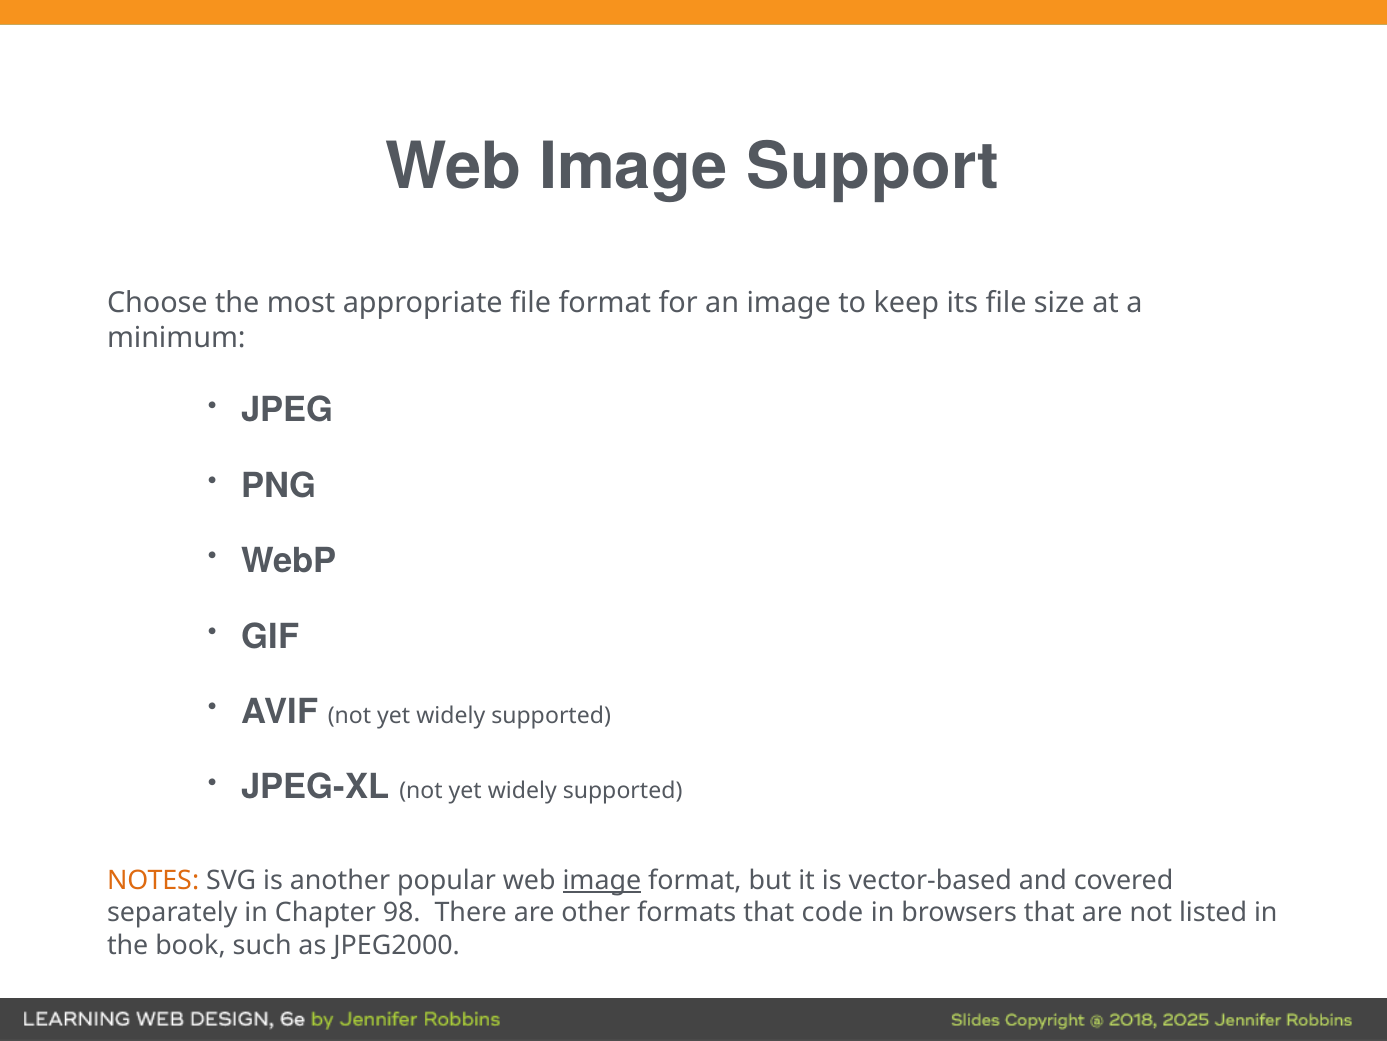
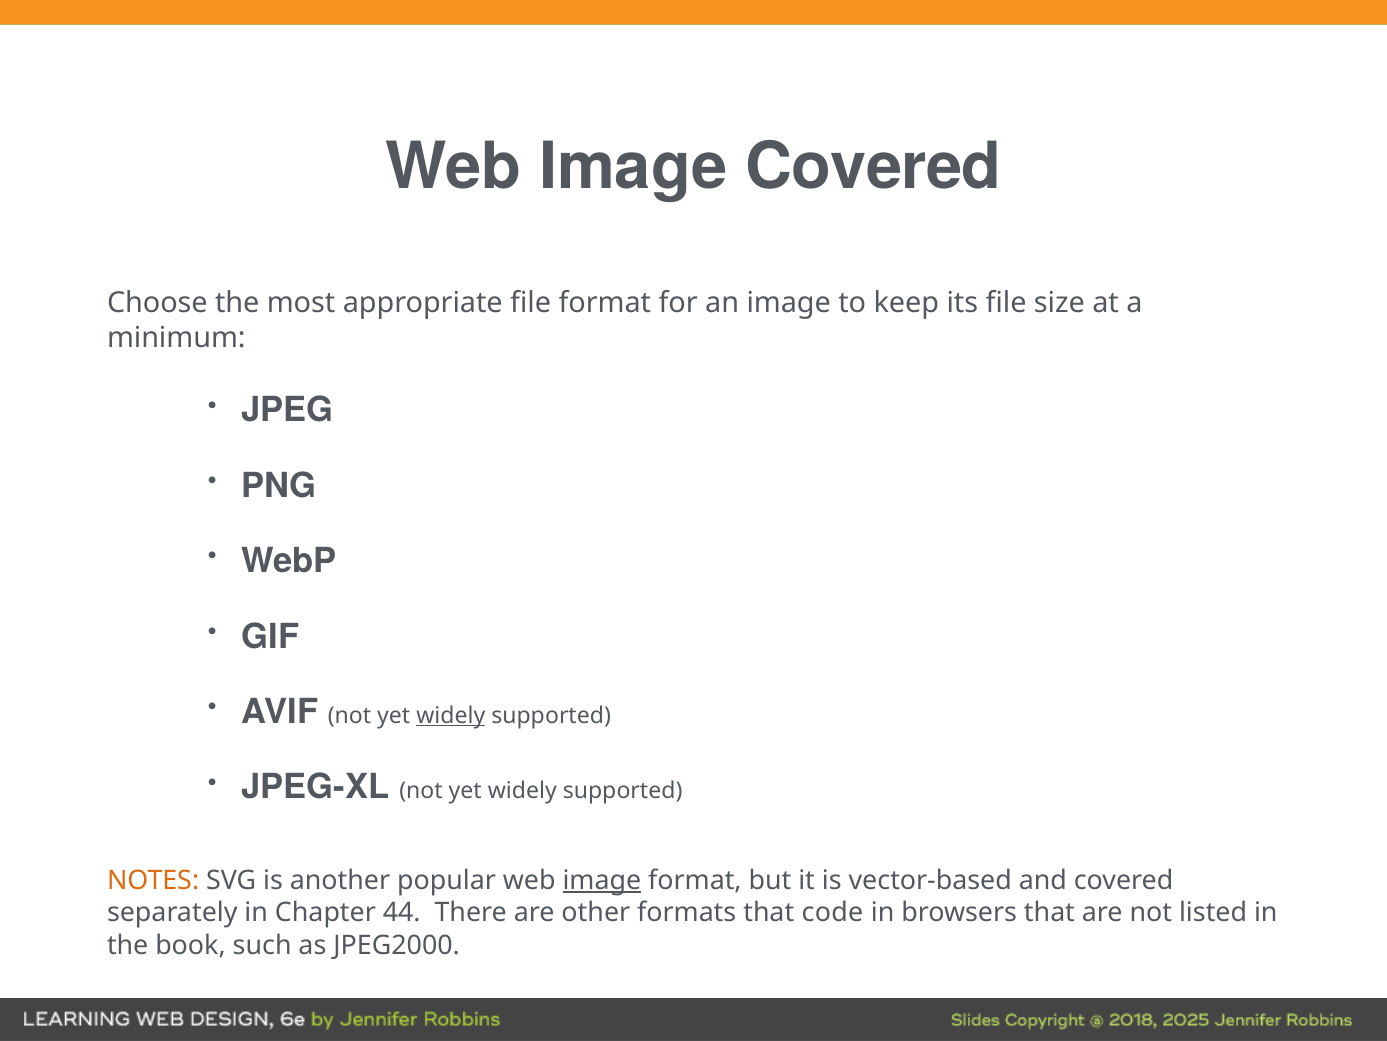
Image Support: Support -> Covered (874, 167)
widely underline: none -> present (451, 715)
98: 98 -> 44 (402, 912)
